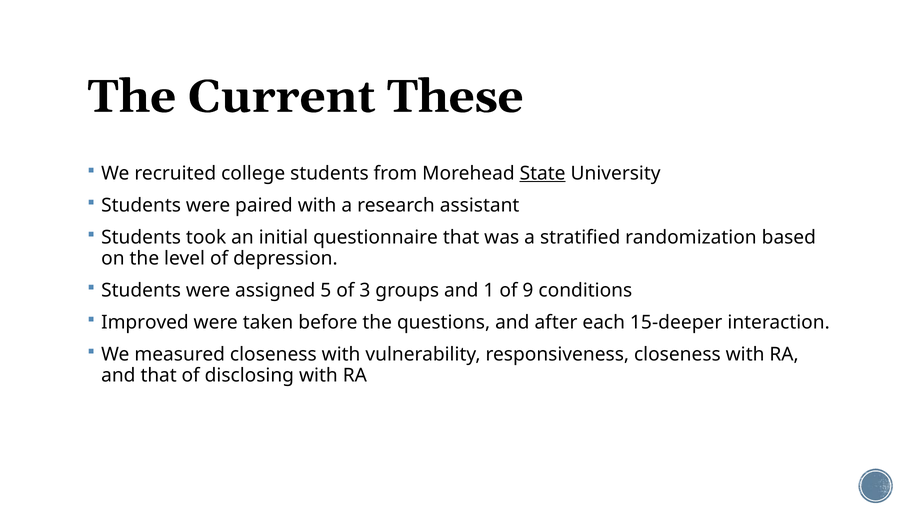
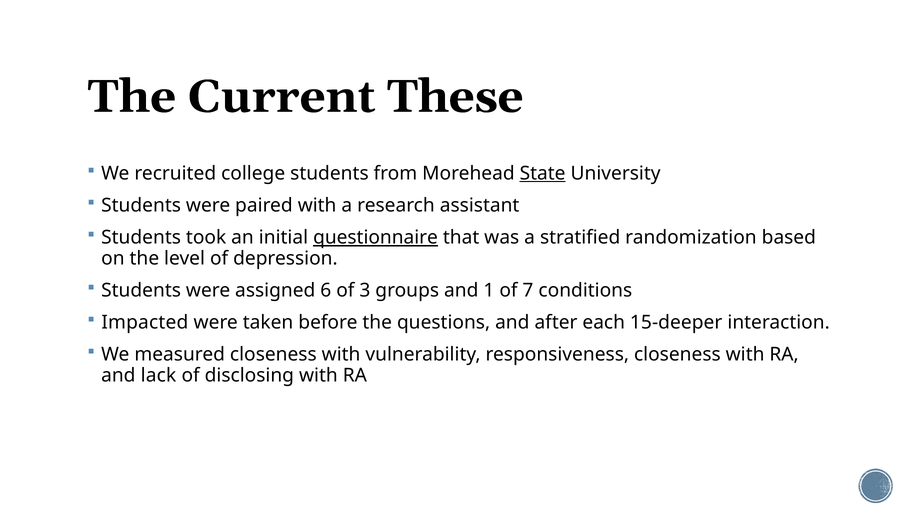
questionnaire underline: none -> present (376, 238)
5: 5 -> 6 (326, 291)
9: 9 -> 7 (528, 291)
Improved: Improved -> Impacted (145, 323)
and that: that -> lack (158, 376)
